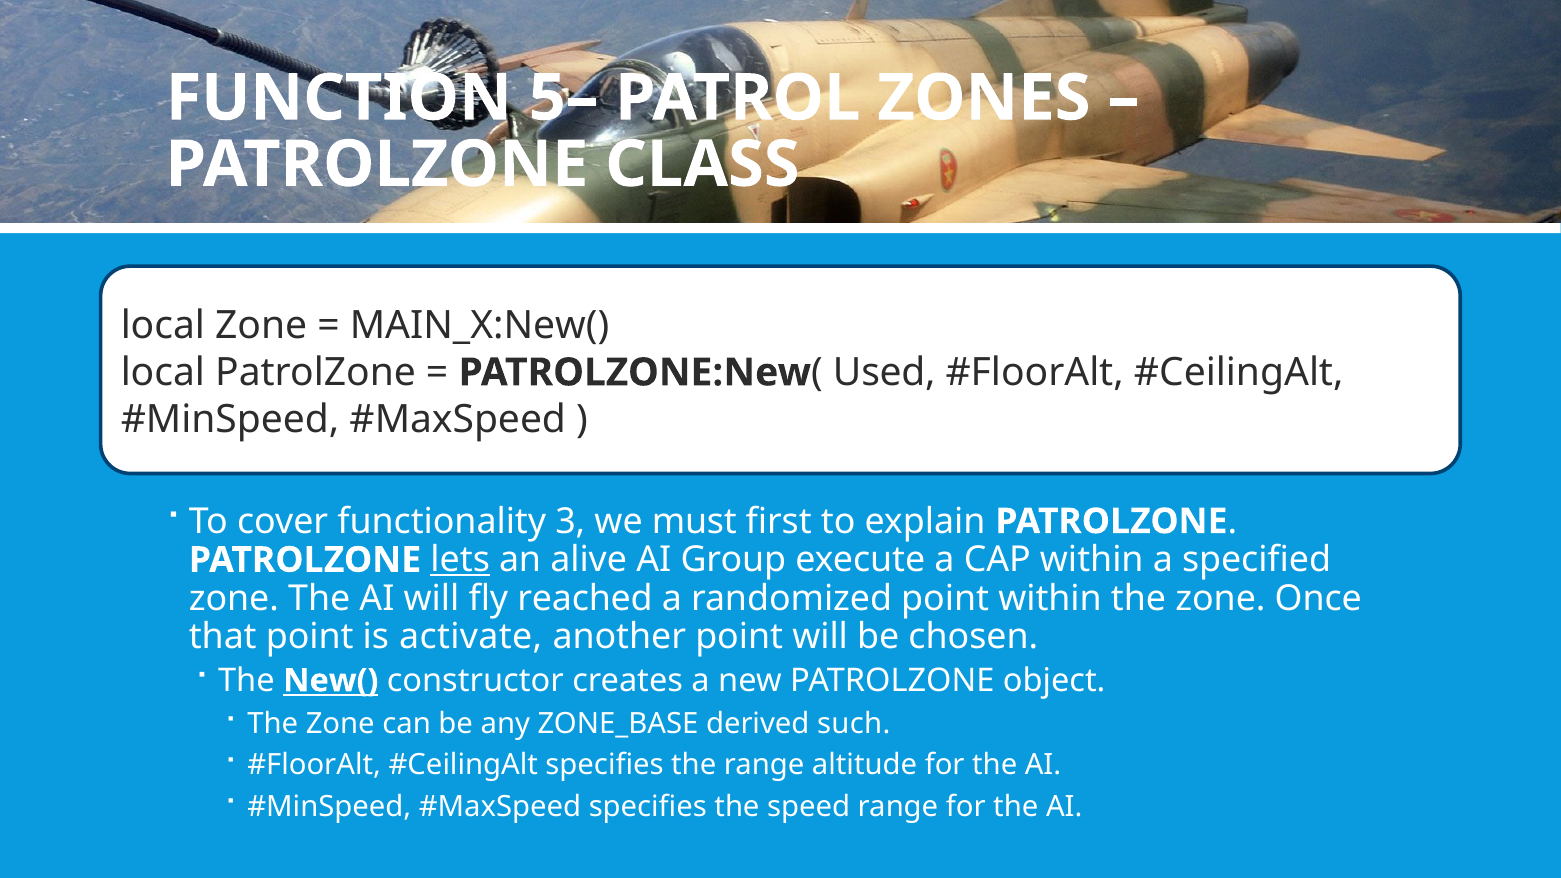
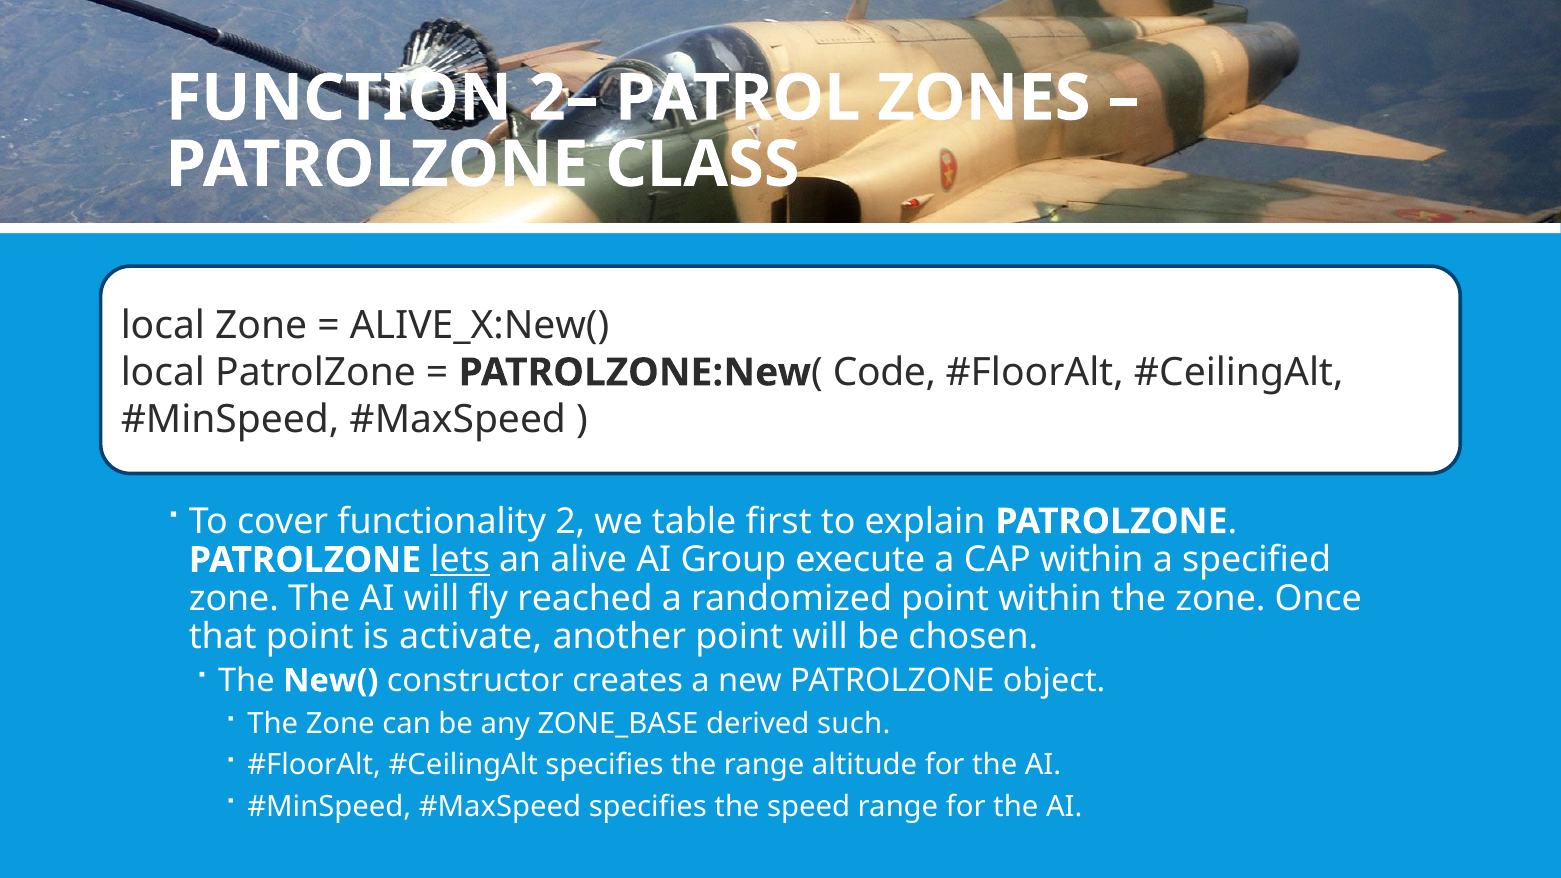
5–: 5– -> 2– (563, 98)
MAIN_X:New(: MAIN_X:New( -> ALIVE_X:New( (480, 326)
Used: Used -> Code (884, 373)
3: 3 -> 2 (570, 521)
must: must -> table (694, 521)
New( underline: present -> none (331, 681)
